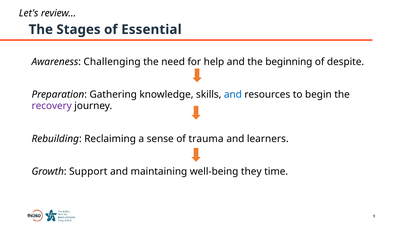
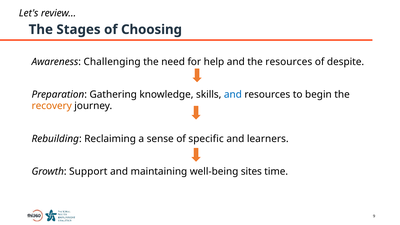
Essential: Essential -> Choosing (152, 30)
the beginning: beginning -> resources (289, 62)
recovery colour: purple -> orange (52, 106)
trauma: trauma -> specific (206, 139)
they: they -> sites (251, 172)
